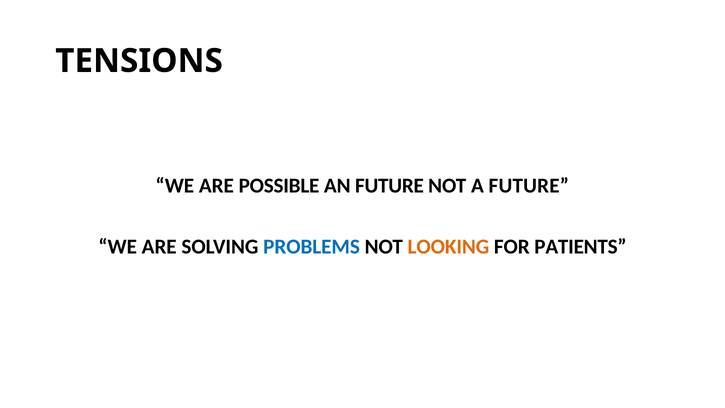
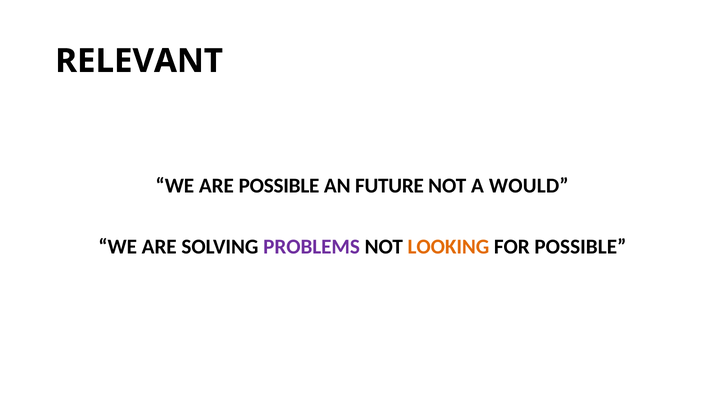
TENSIONS: TENSIONS -> RELEVANT (139, 61)
A FUTURE: FUTURE -> WOULD (529, 186)
PROBLEMS colour: blue -> purple (312, 247)
FOR PATIENTS: PATIENTS -> POSSIBLE (580, 247)
